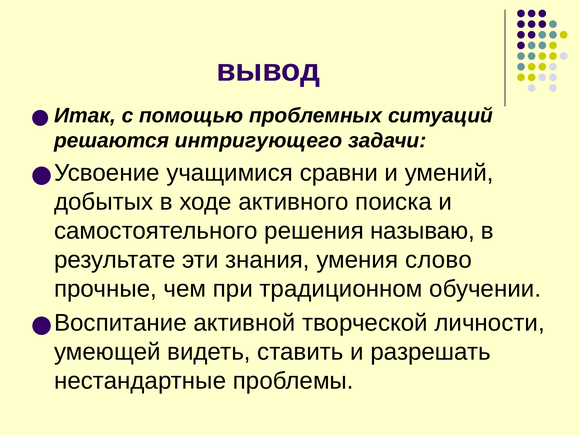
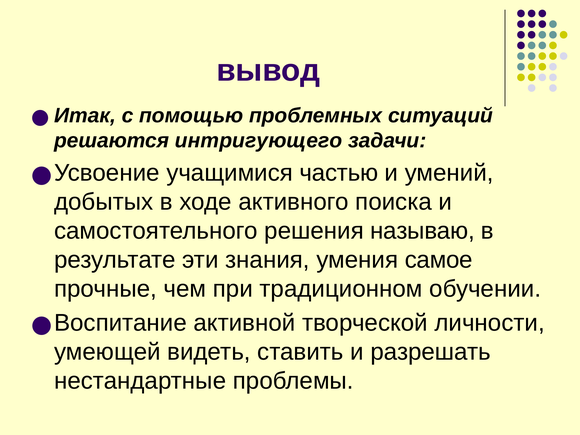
сравни: сравни -> частью (339, 173)
слово: слово -> самое (439, 260)
